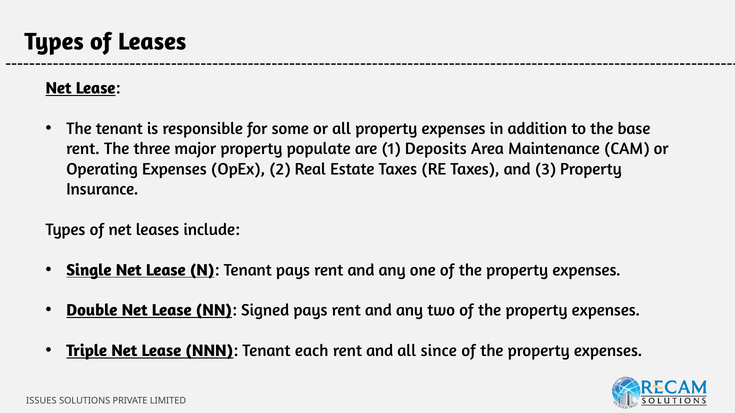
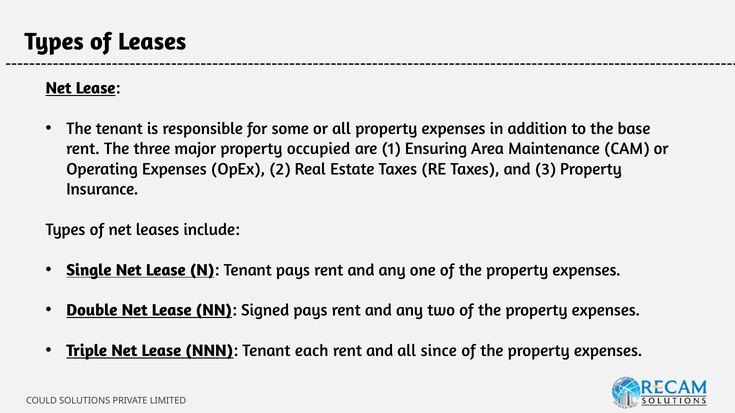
populate: populate -> occupied (319, 149)
Deposits: Deposits -> Ensuring (436, 149)
ISSUES: ISSUES -> COULD (41, 401)
